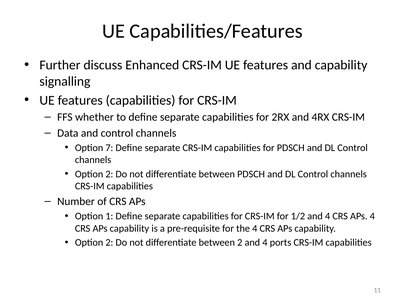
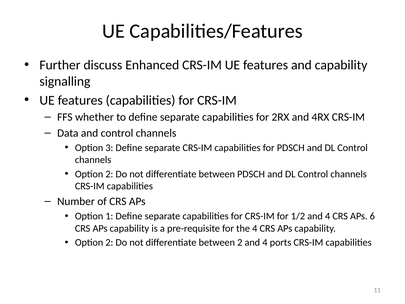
7: 7 -> 3 (109, 148)
APs 4: 4 -> 6 (372, 216)
